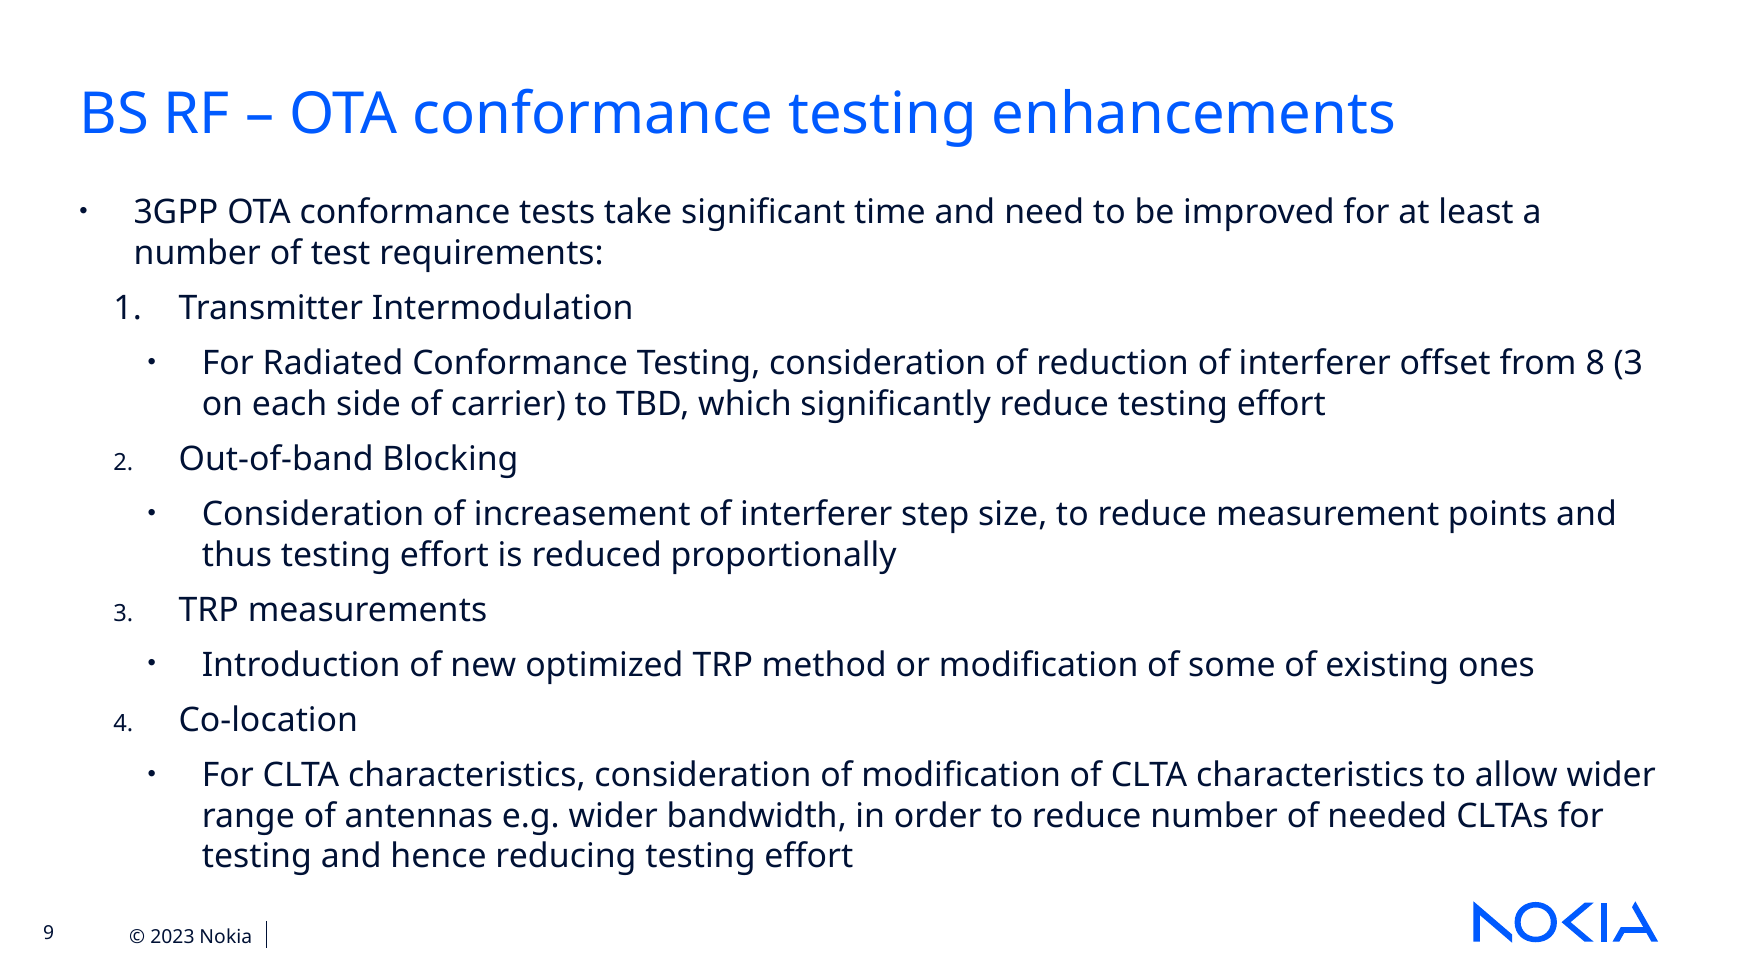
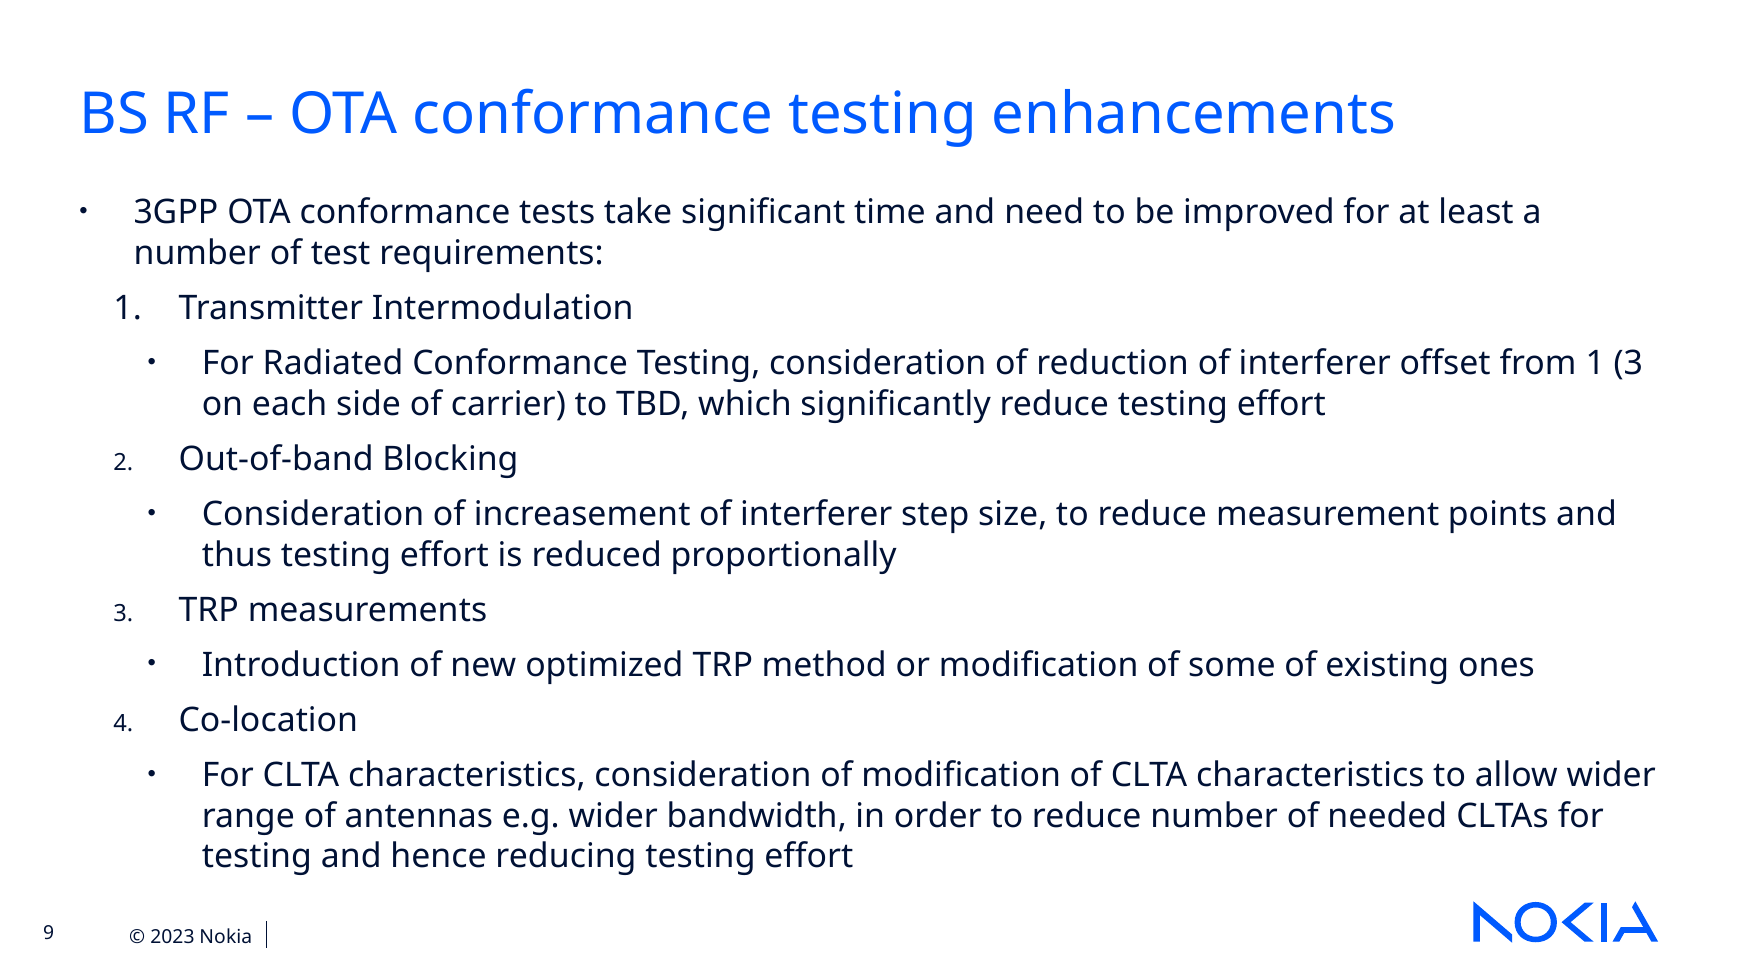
from 8: 8 -> 1 (1595, 363)
